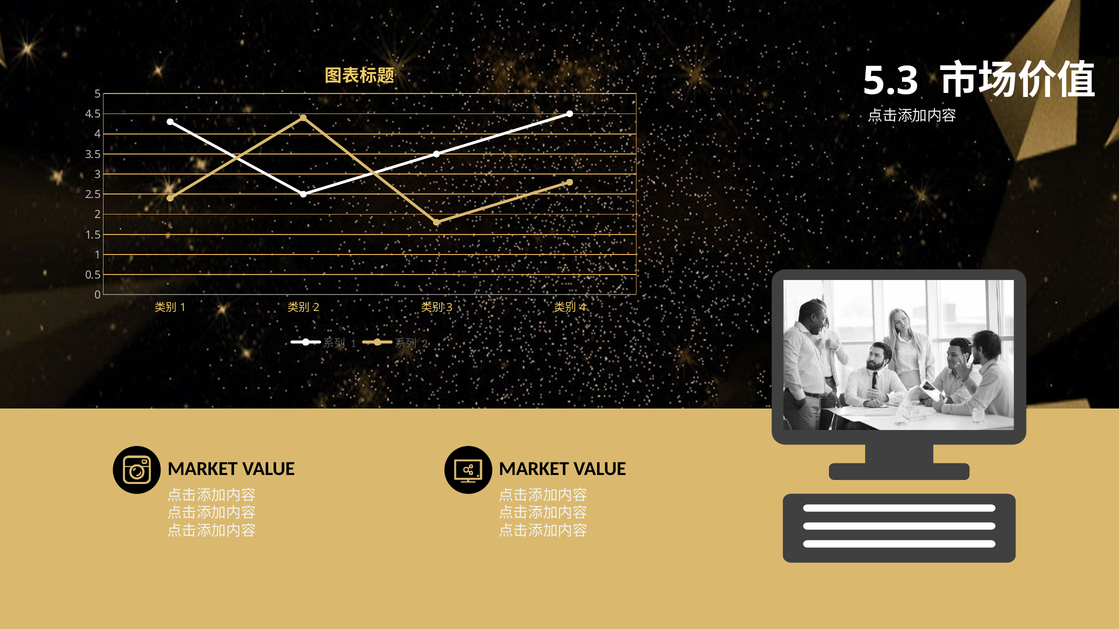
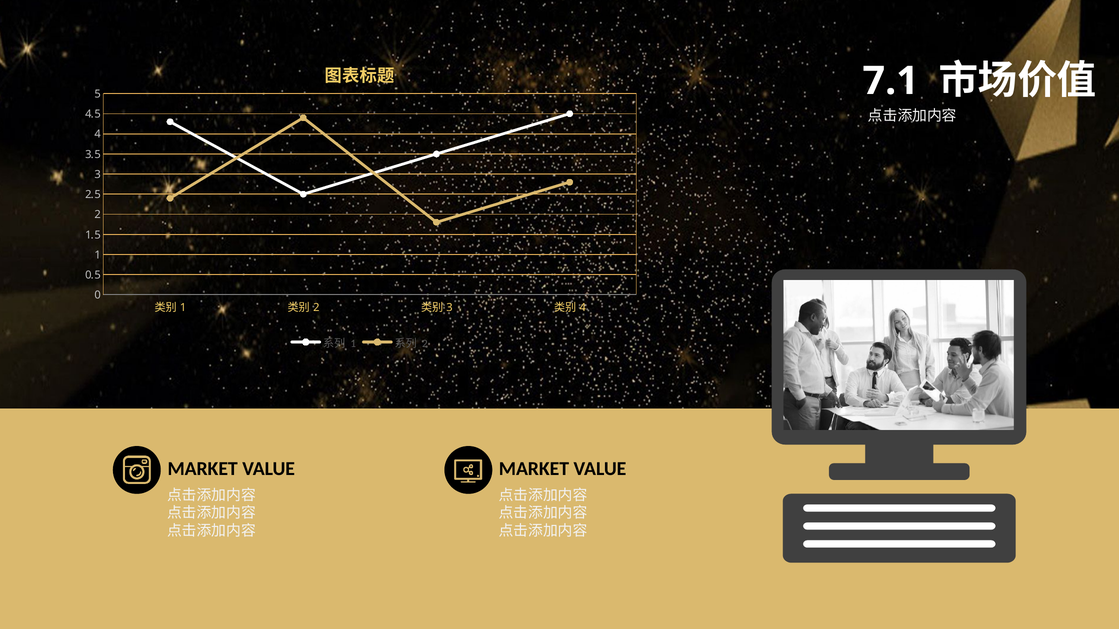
5.3: 5.3 -> 7.1 (891, 81)
